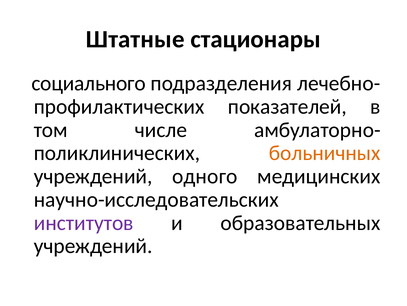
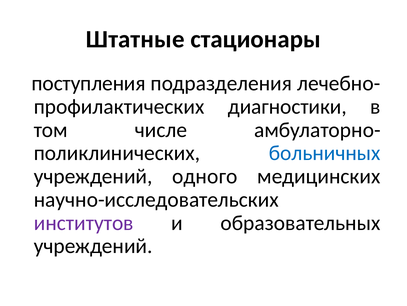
социального: социального -> поступления (89, 83)
показателей: показателей -> диагностики (287, 106)
больничных colour: orange -> blue (325, 153)
